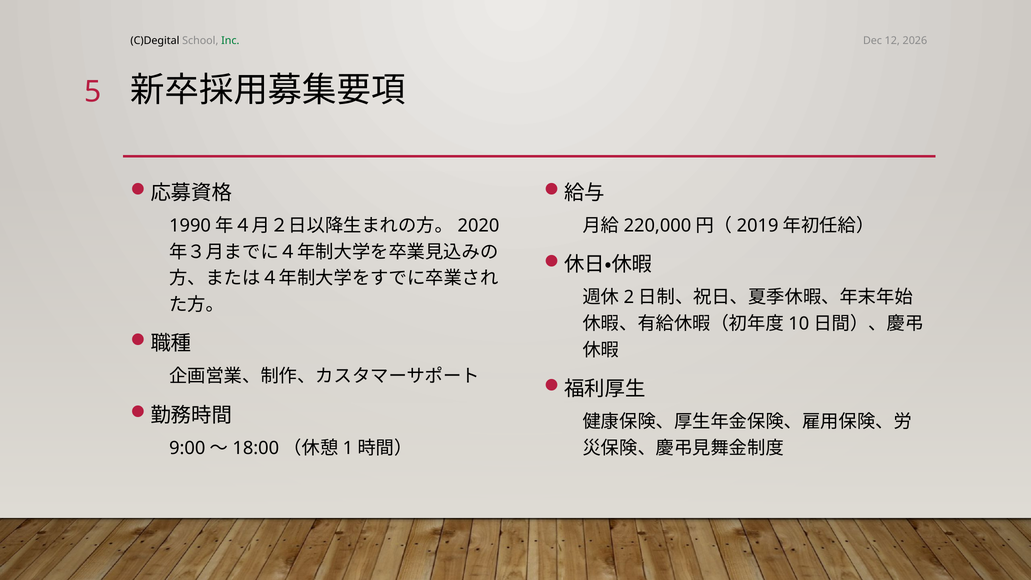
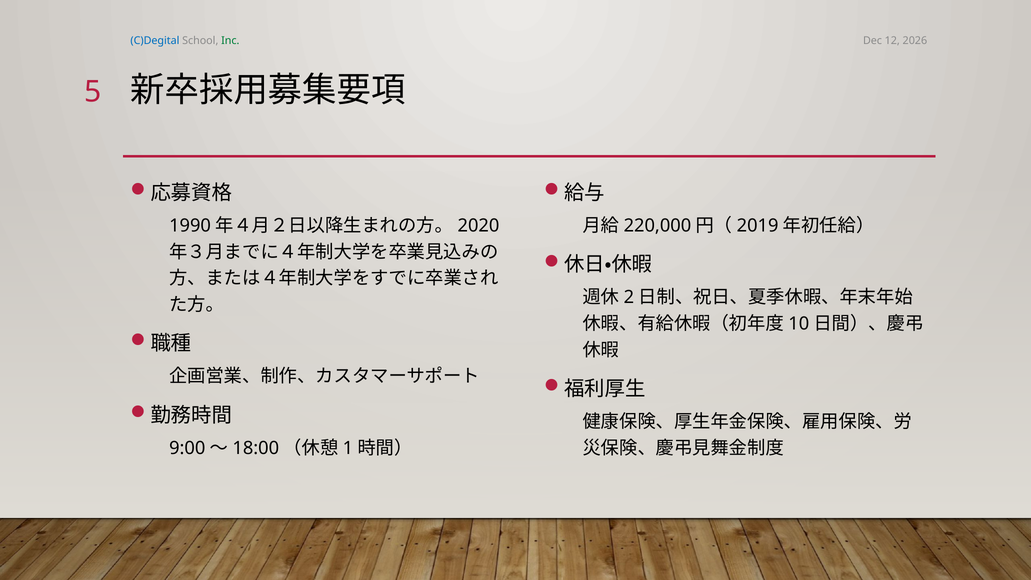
C)Degital colour: black -> blue (155, 41)
